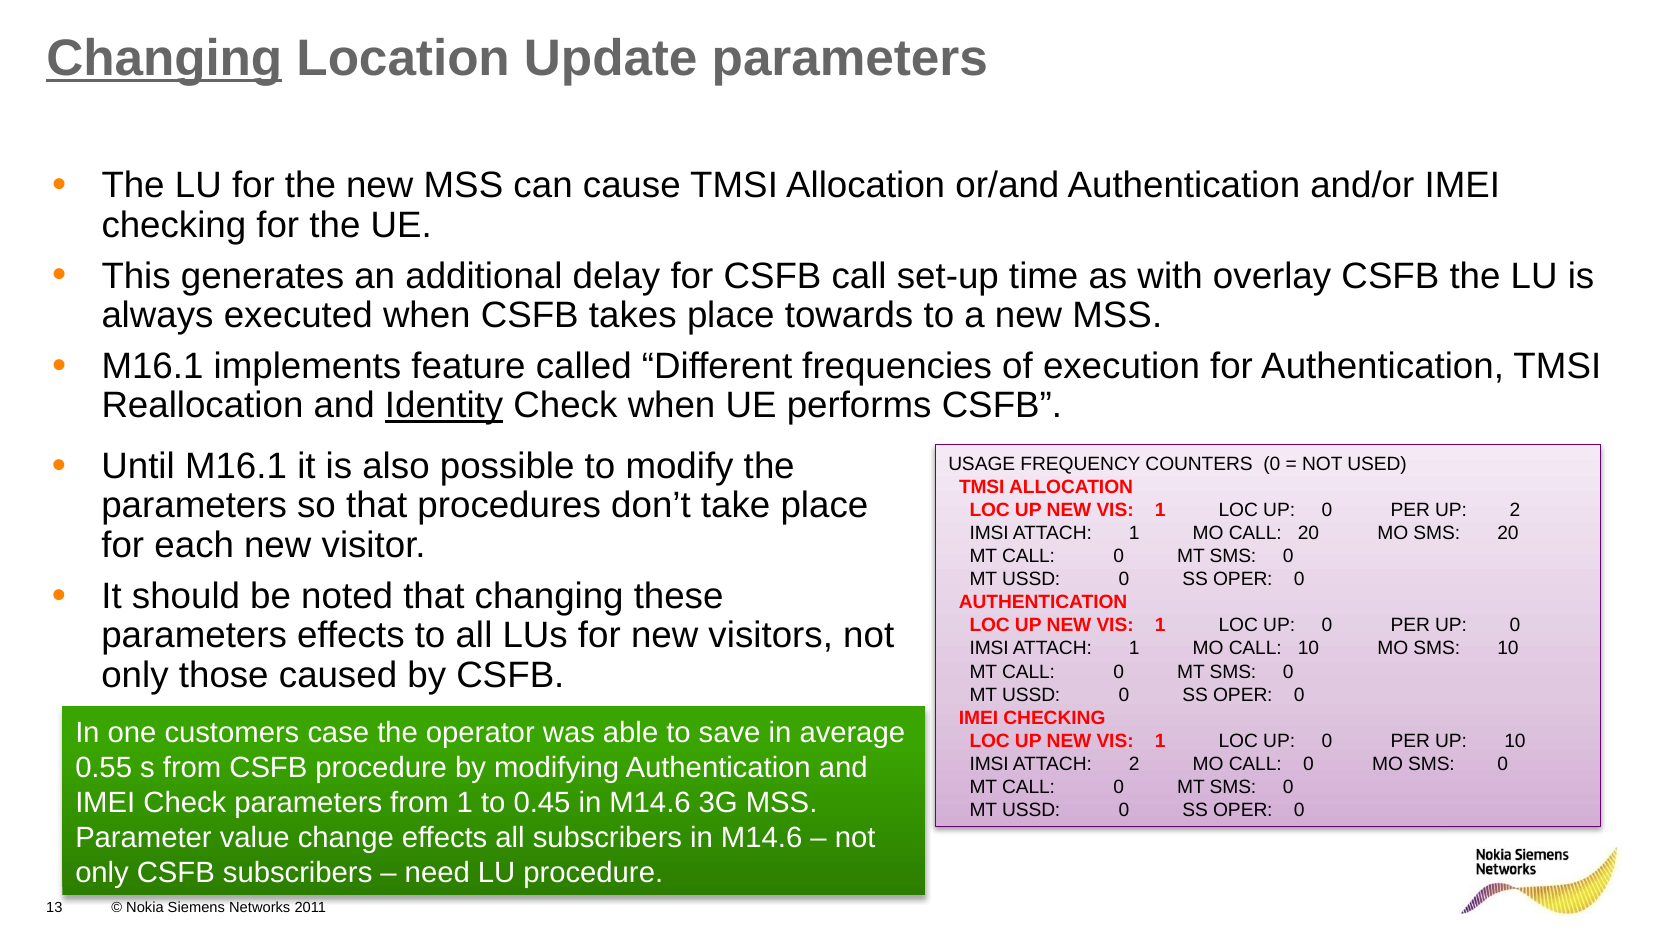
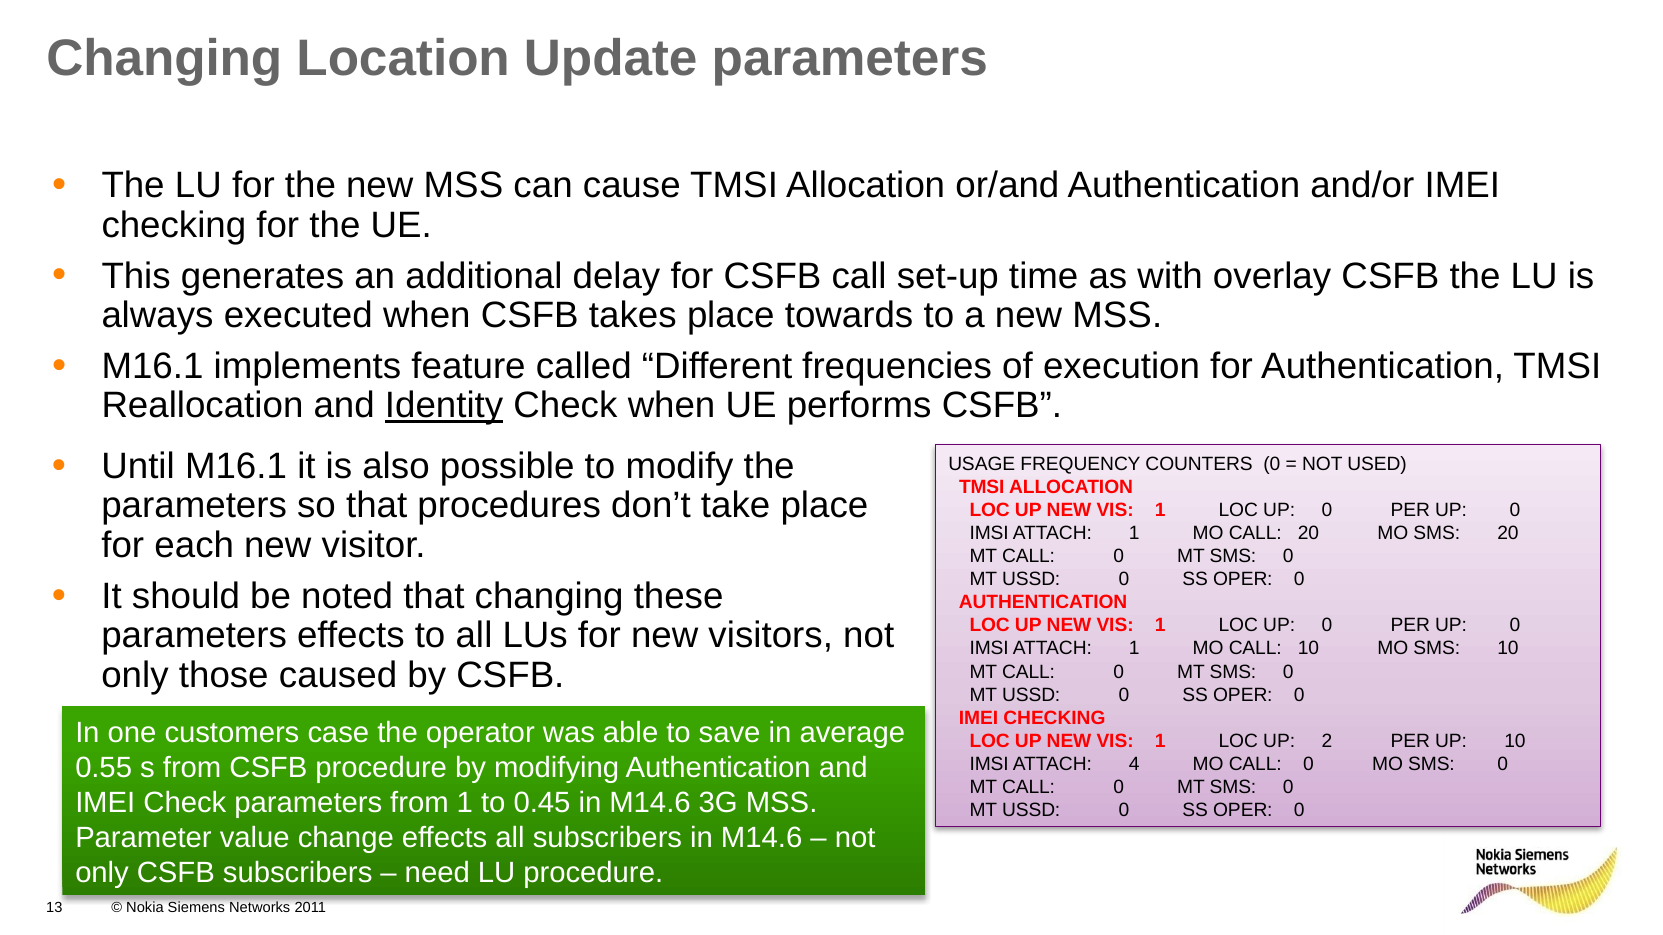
Changing underline: present -> none (164, 58)
2: 2 -> 0 (1515, 510)
0: 0 -> 2 (1327, 741)
ATTACH 2: 2 -> 4 (1134, 764)
